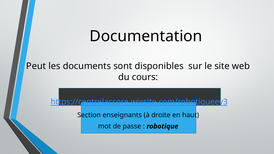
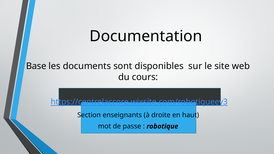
Peut: Peut -> Base (36, 66)
